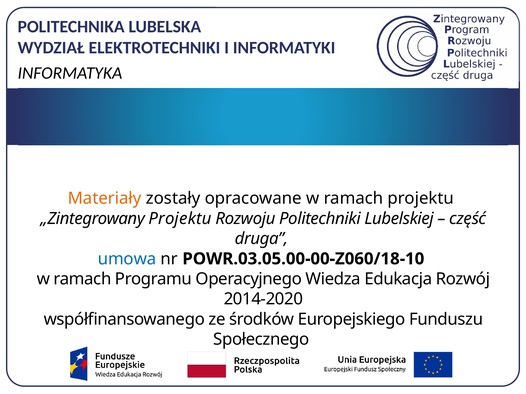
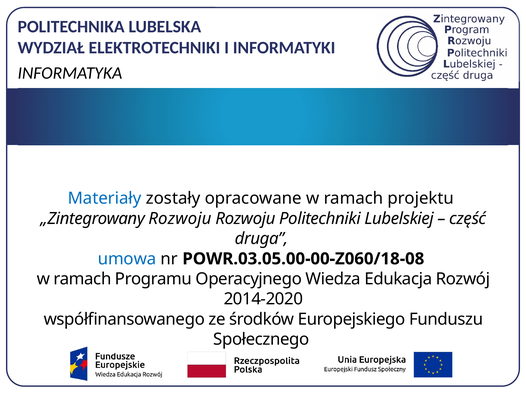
Materiały colour: orange -> blue (105, 199)
„Zintegrowany Projektu: Projektu -> Rozwoju (180, 219)
POWR.03.05.00-00-Z060/18-10: POWR.03.05.00-00-Z060/18-10 -> POWR.03.05.00-00-Z060/18-08 (303, 259)
